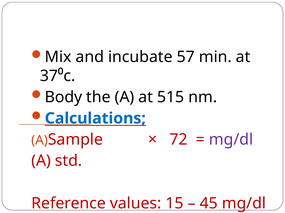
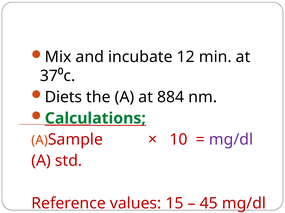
57: 57 -> 12 (186, 57)
Body: Body -> Diets (63, 97)
515: 515 -> 884 (171, 97)
Calculations colour: blue -> green (95, 119)
72: 72 -> 10 (179, 140)
